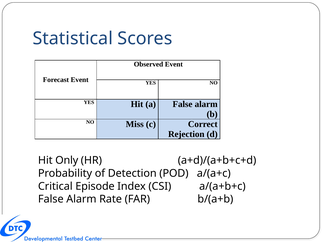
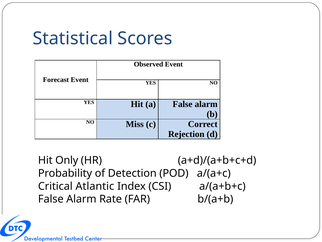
Episode: Episode -> Atlantic (95, 186)
